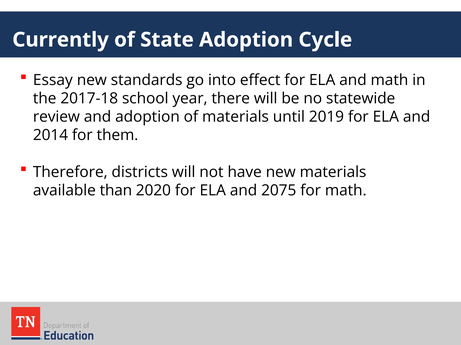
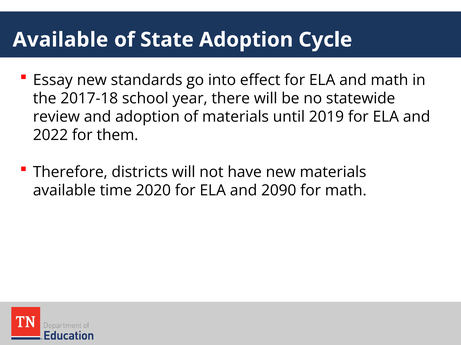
Currently: Currently -> Available (60, 40)
2014: 2014 -> 2022 (50, 136)
than: than -> time (116, 191)
2075: 2075 -> 2090 (279, 191)
